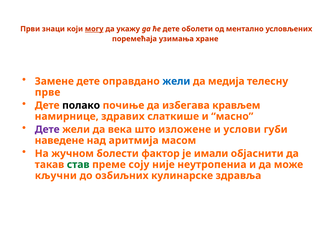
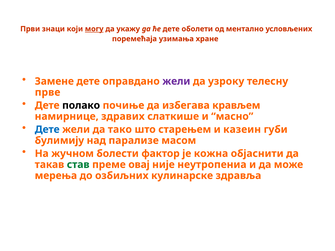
жели colour: blue -> purple (176, 81)
медија: медија -> узроку (226, 81)
Дете colour: purple -> blue (47, 130)
века: века -> тако (120, 130)
изложене: изложене -> старењем (185, 130)
услови: услови -> казеин (242, 130)
наведене: наведене -> булимију (59, 141)
аритмија: аритмија -> парализе (134, 141)
имали: имали -> кожна (211, 154)
соју: соју -> овај (139, 165)
кључни: кључни -> мерења (56, 176)
